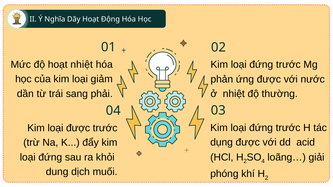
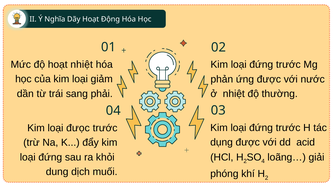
loại được: được -> đưọc (78, 128)
